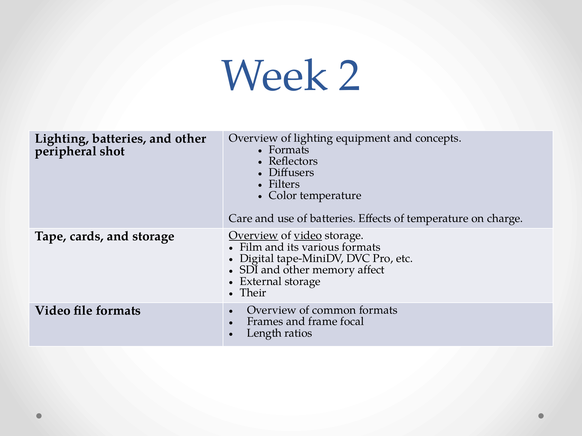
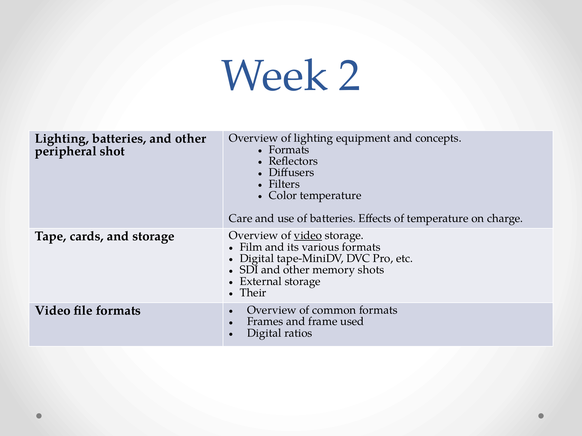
Overview underline: present -> none (254, 236)
affect: affect -> shots (371, 270)
focal: focal -> used (352, 322)
Length: Length -> Digital (264, 333)
